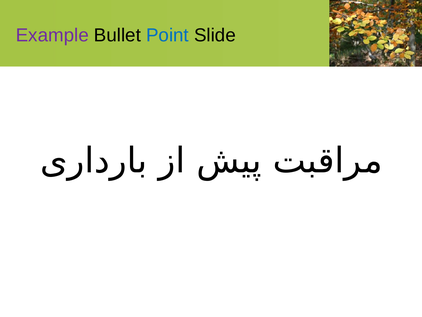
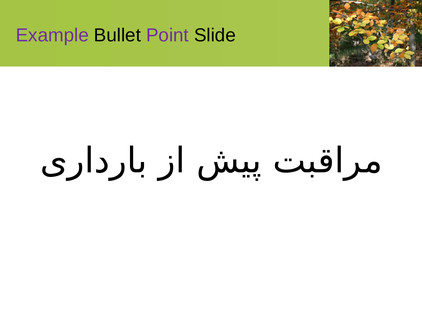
Point colour: blue -> purple (168, 35)
